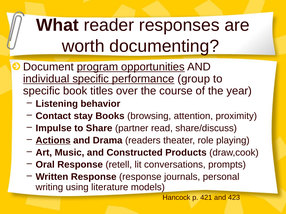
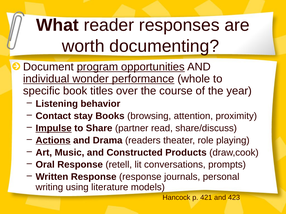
individual specific: specific -> wonder (91, 79)
group: group -> whole (194, 79)
Impulse underline: none -> present (54, 128)
